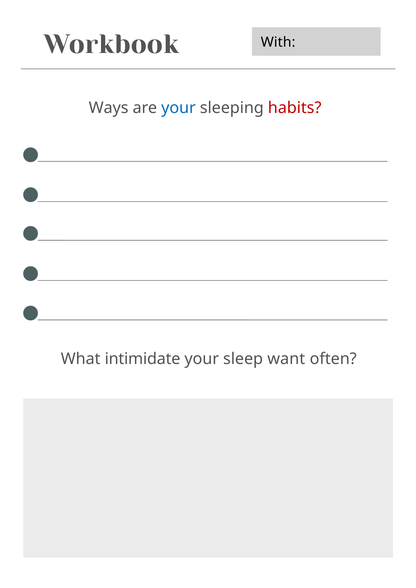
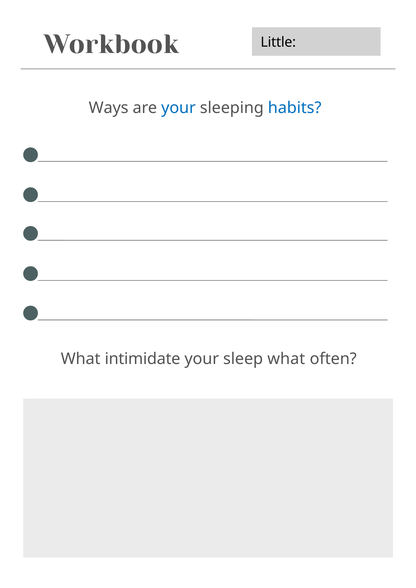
With: With -> Little (278, 42)
habits colour: red -> blue (295, 108)
sleep want: want -> what (286, 359)
